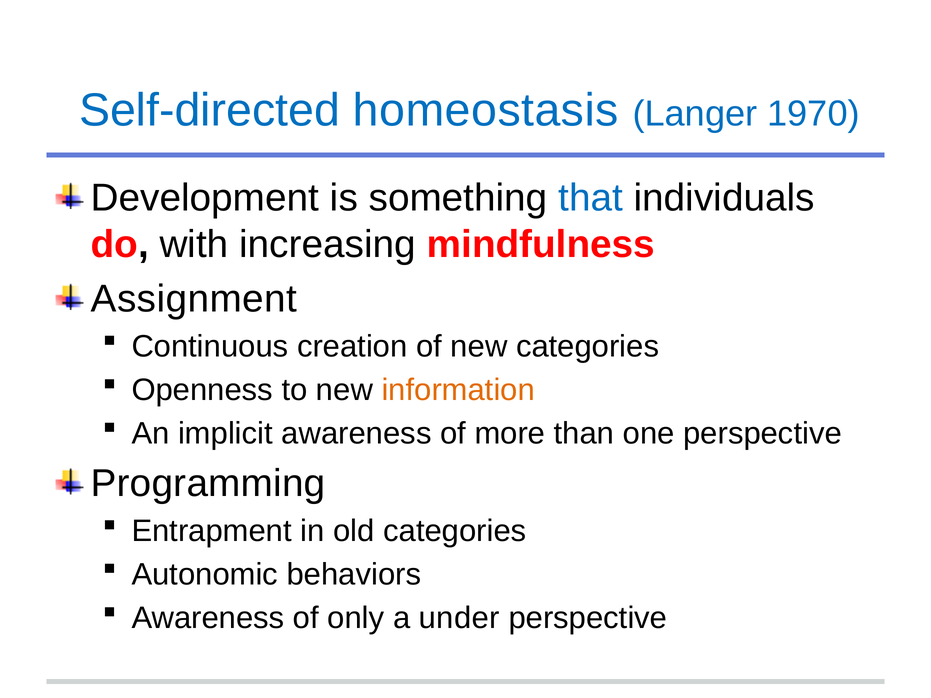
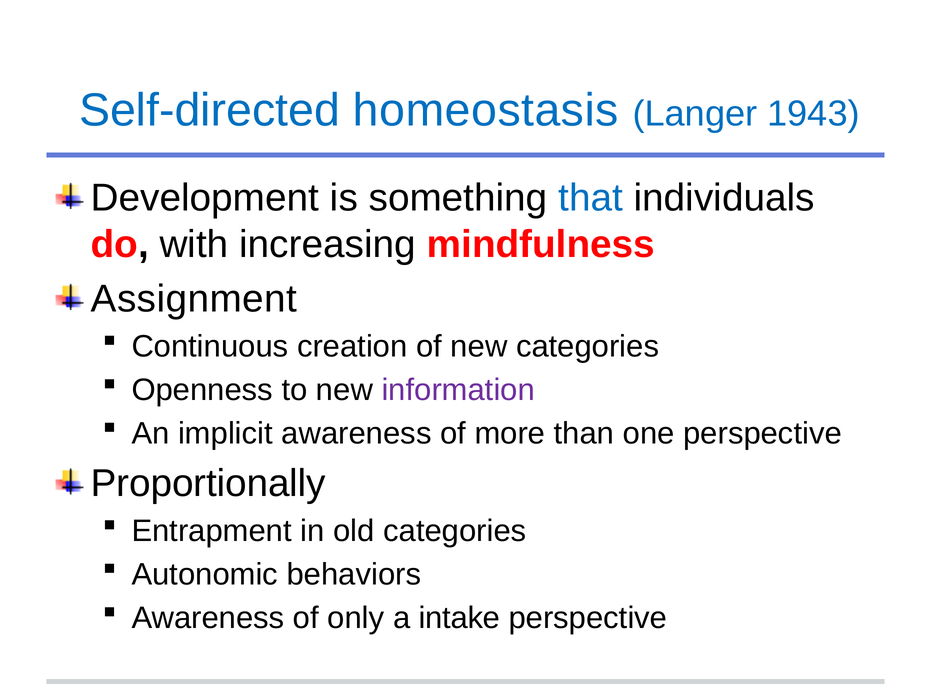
1970: 1970 -> 1943 (813, 114)
information colour: orange -> purple (458, 390)
Programming: Programming -> Proportionally (208, 484)
under: under -> intake (459, 618)
